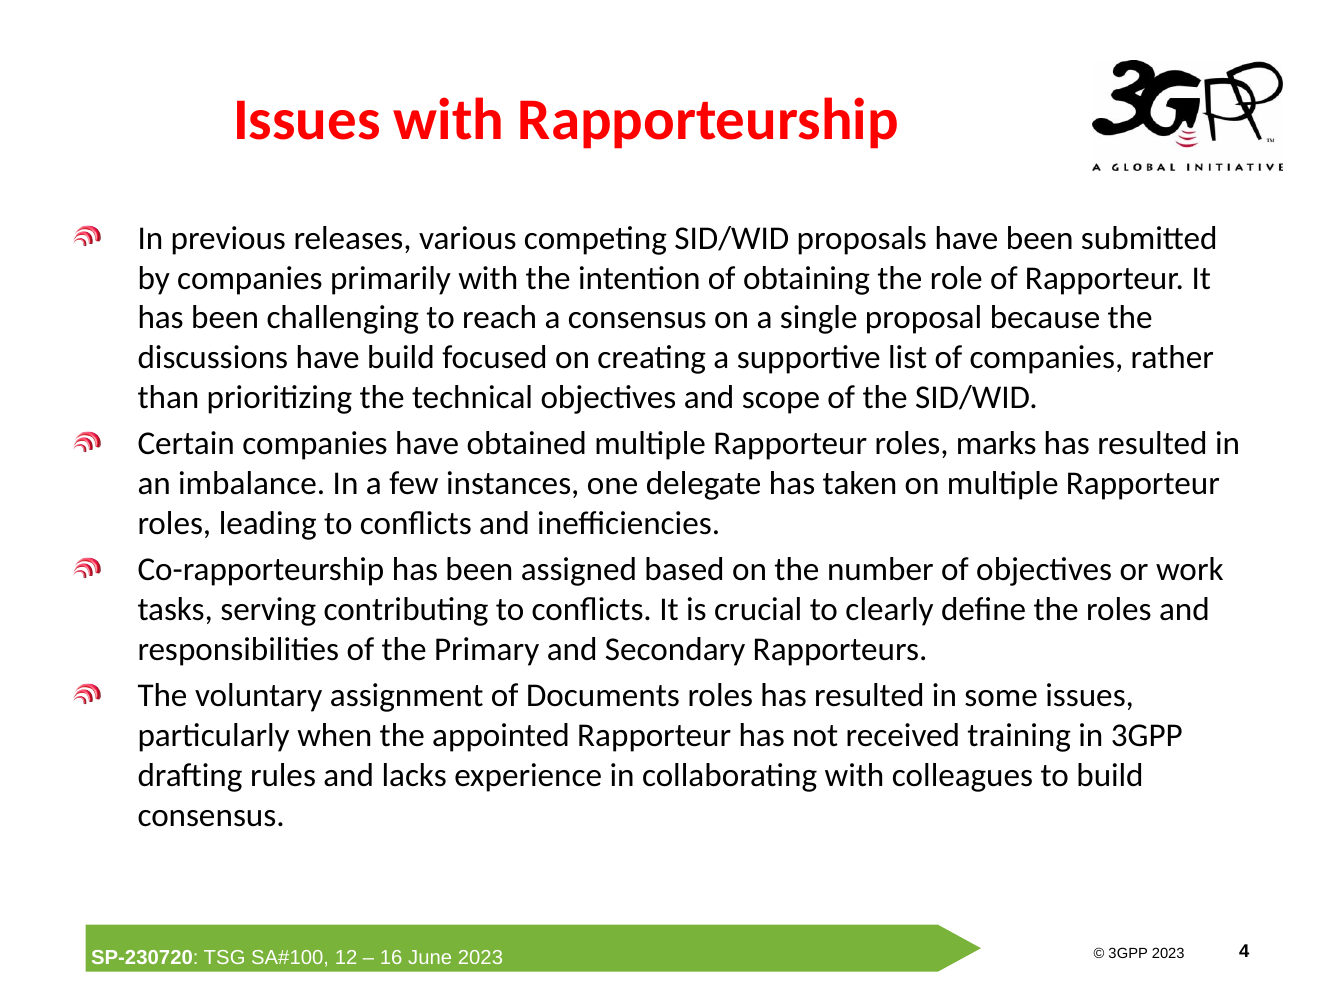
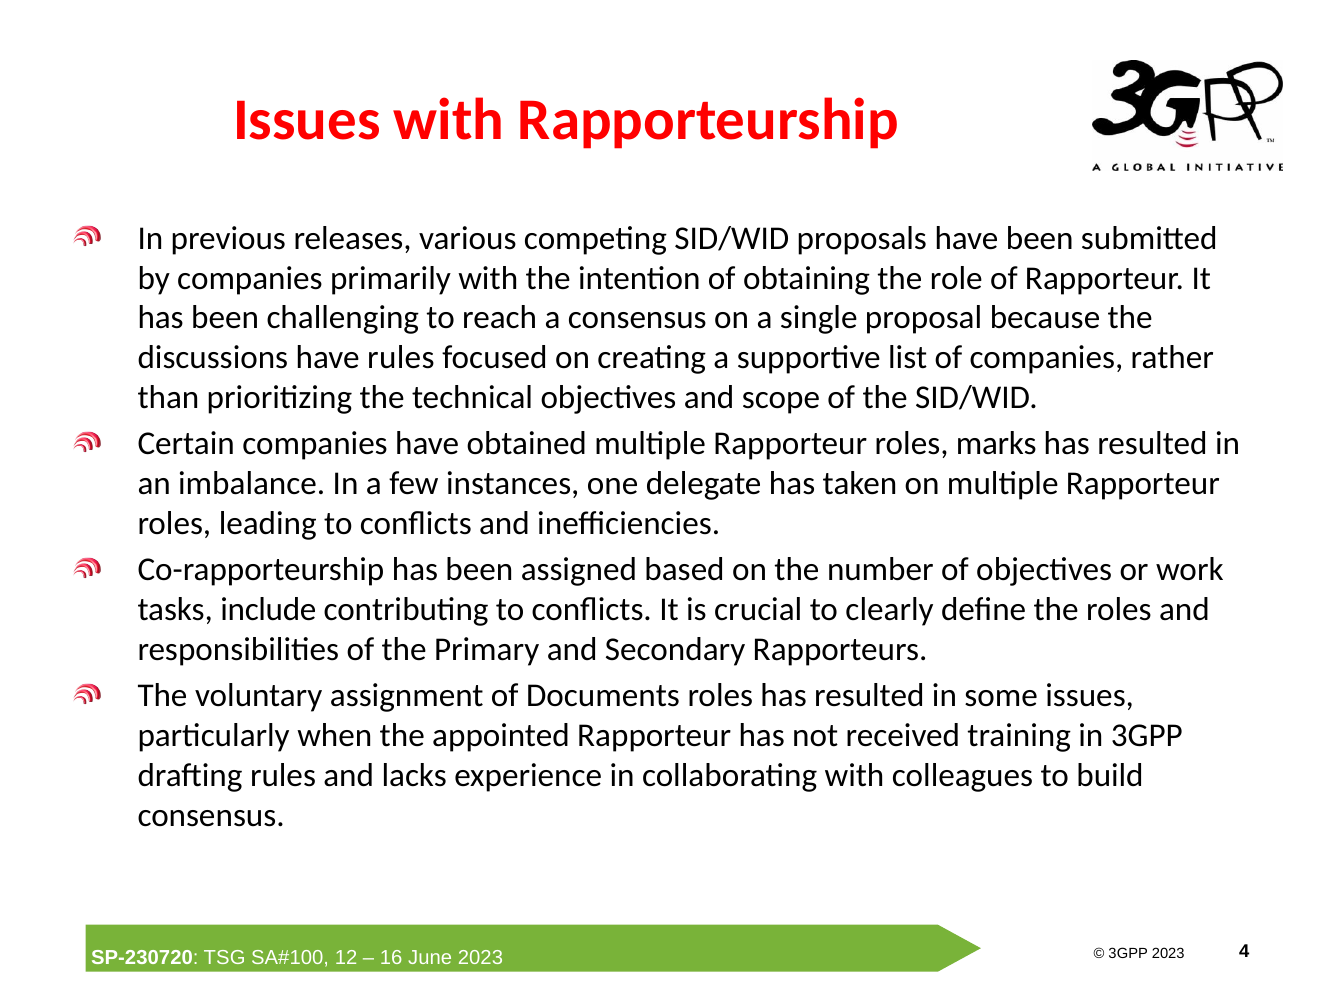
have build: build -> rules (401, 358)
serving: serving -> include (268, 610)
